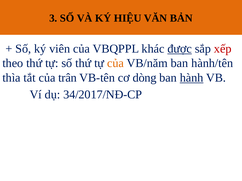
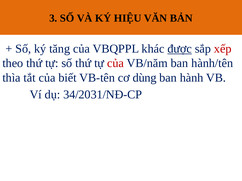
viên: viên -> tăng (60, 49)
của colour: orange -> red (116, 63)
trân: trân -> biết (68, 78)
dòng: dòng -> dùng (145, 78)
hành underline: present -> none (192, 78)
34/2017/NĐ-CP: 34/2017/NĐ-CP -> 34/2031/NĐ-CP (103, 95)
